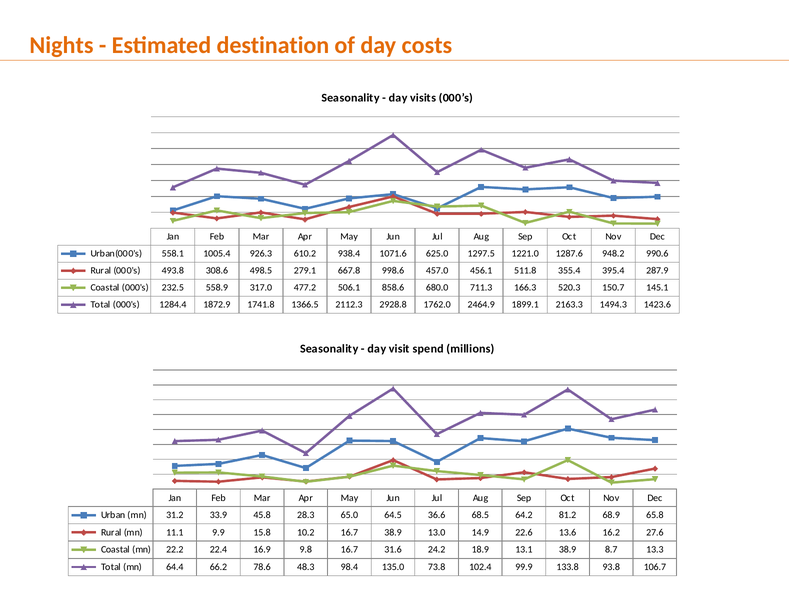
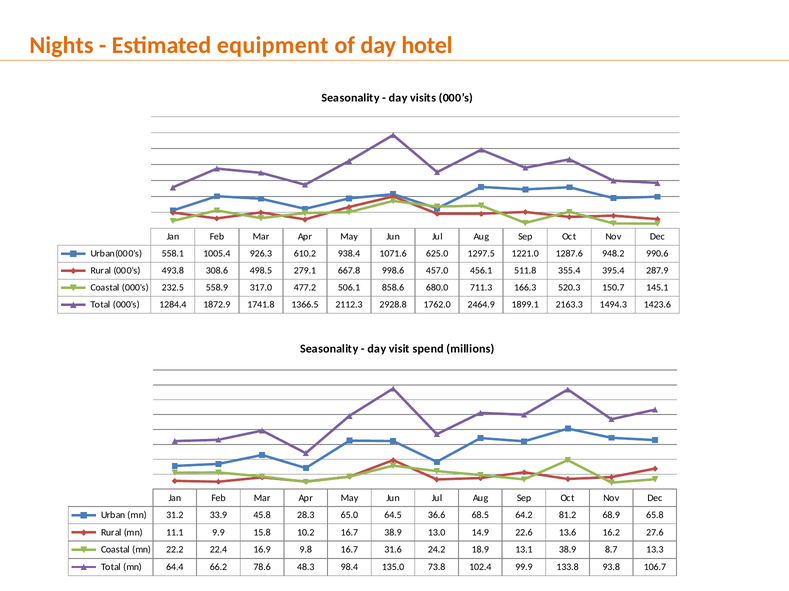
destination: destination -> equipment (273, 46)
costs: costs -> hotel (427, 46)
